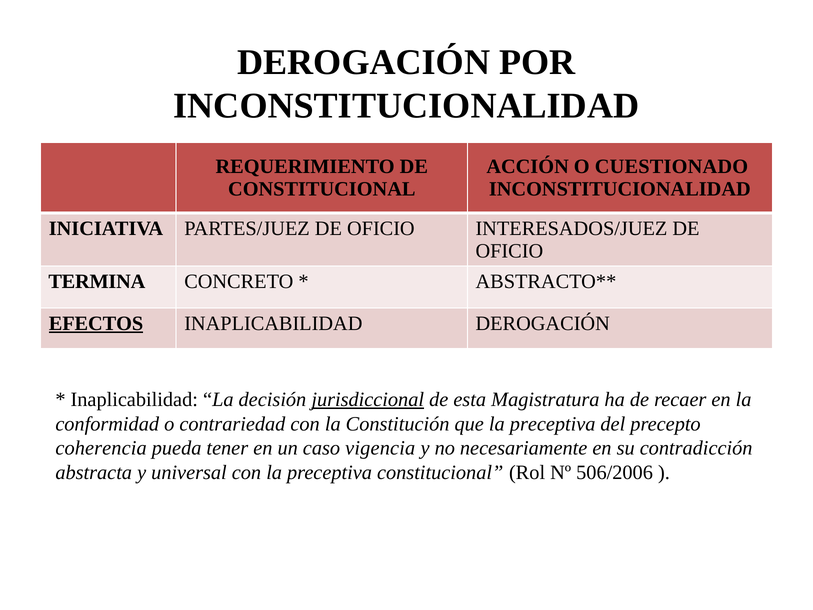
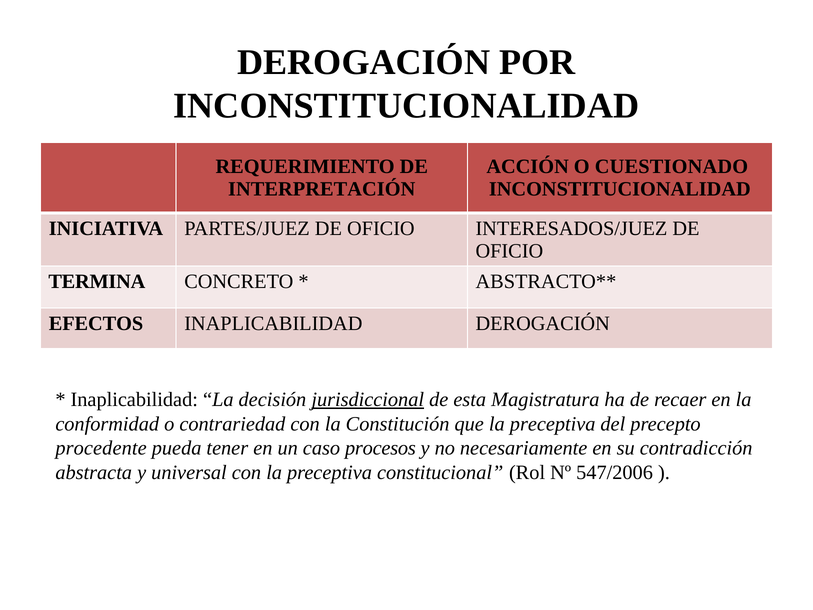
CONSTITUCIONAL: CONSTITUCIONAL -> INTERPRETACIÓN (322, 189)
EFECTOS underline: present -> none (96, 323)
coherencia: coherencia -> procedente (101, 448)
vigencia: vigencia -> procesos (380, 448)
506/2006: 506/2006 -> 547/2006 (615, 472)
